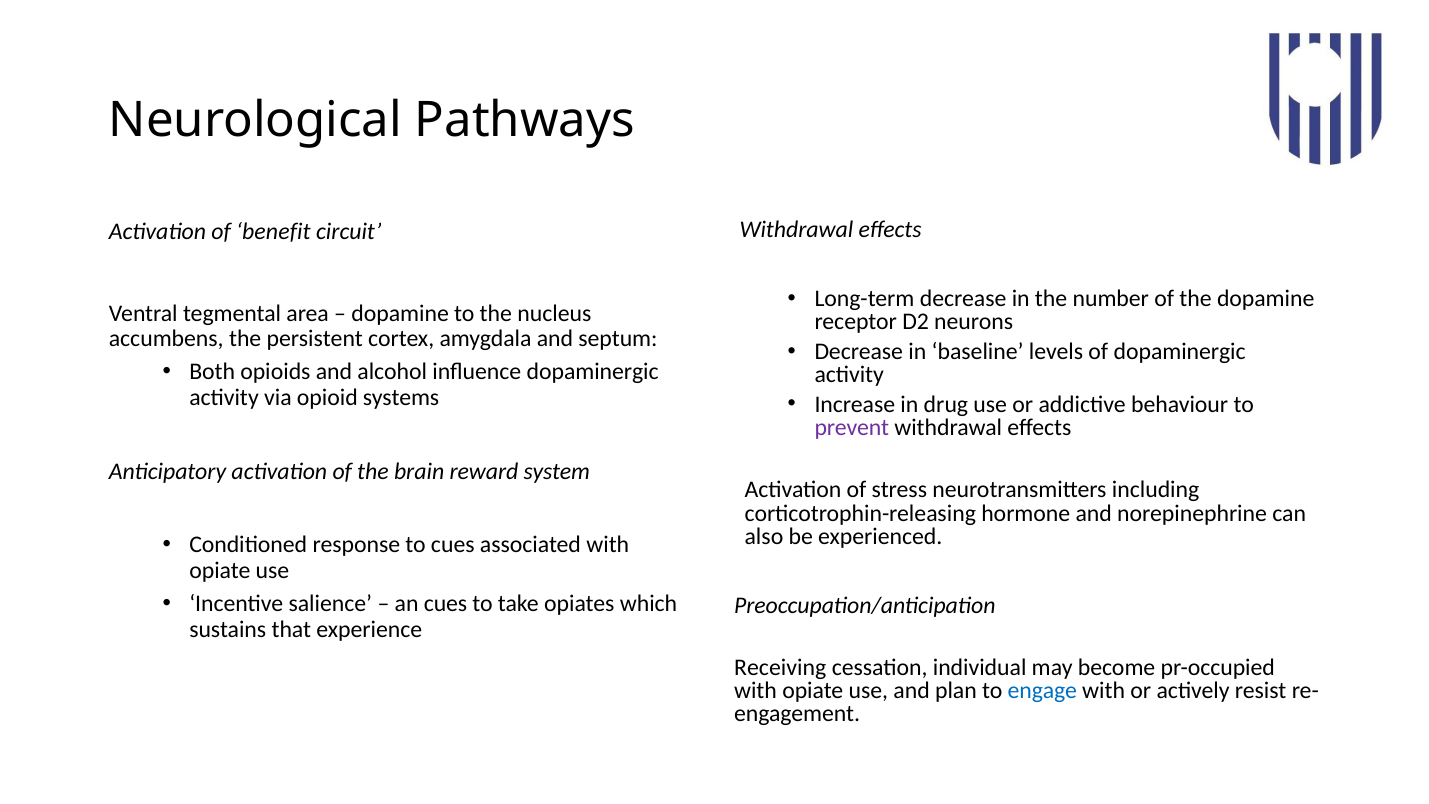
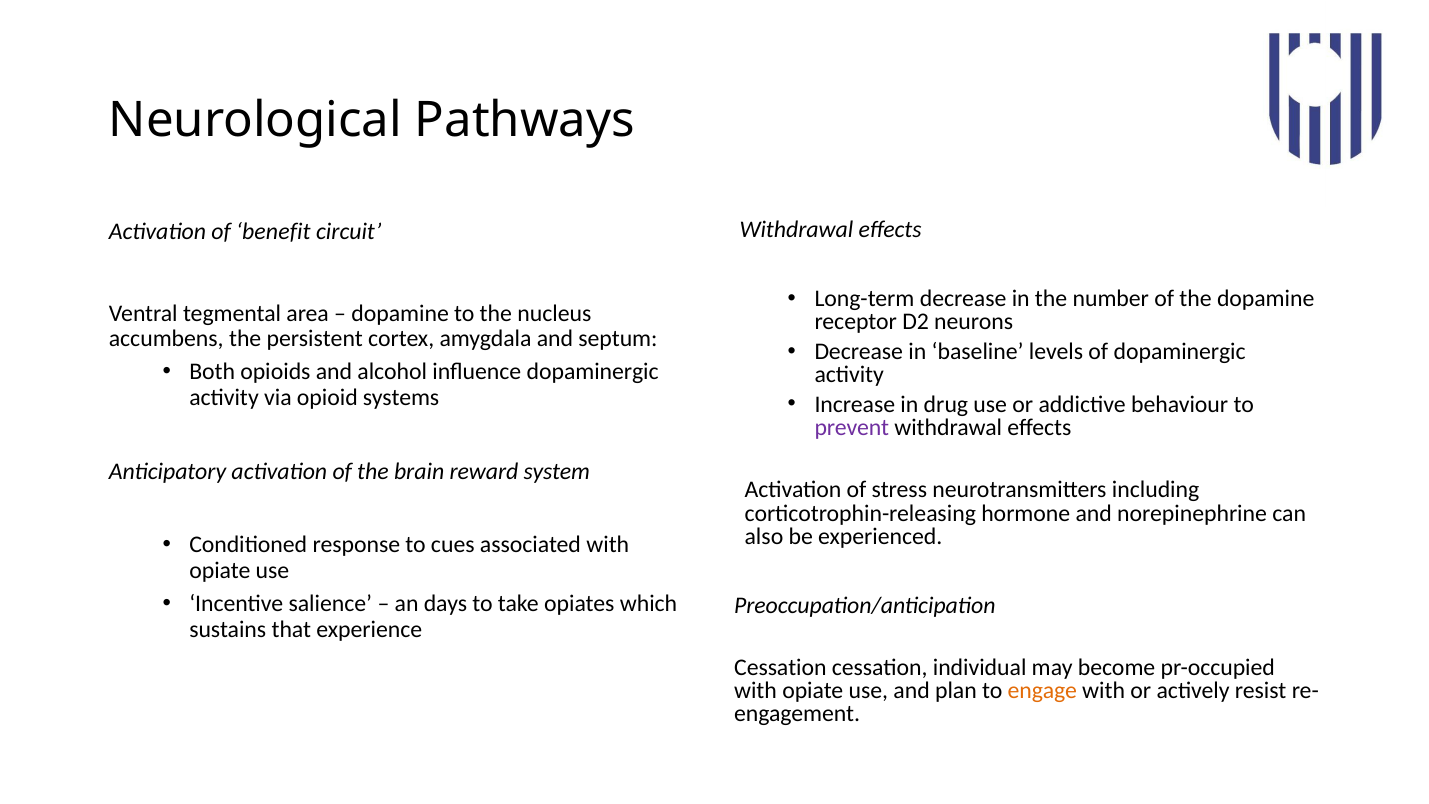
an cues: cues -> days (446, 604)
Receiving: Receiving -> Cessation (780, 667)
engage colour: blue -> orange (1042, 690)
